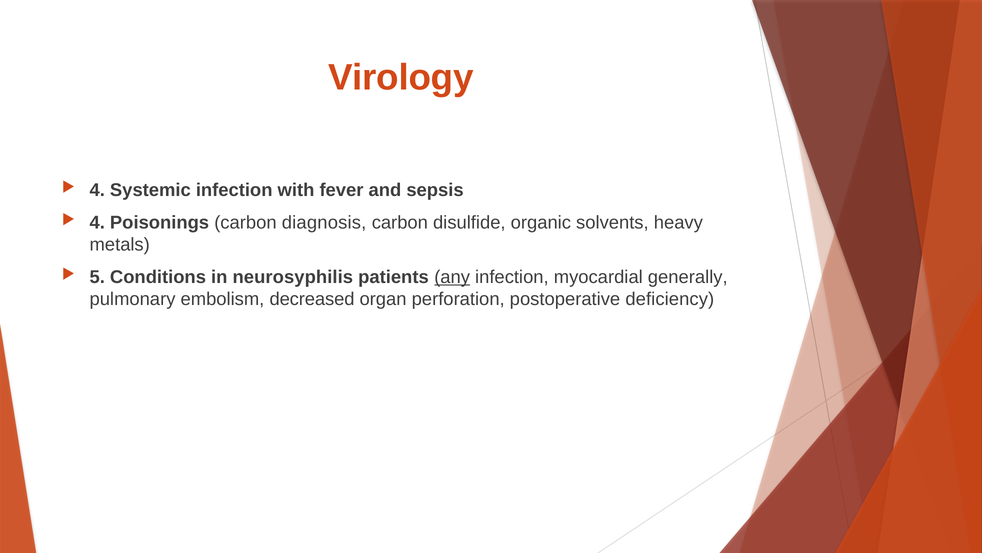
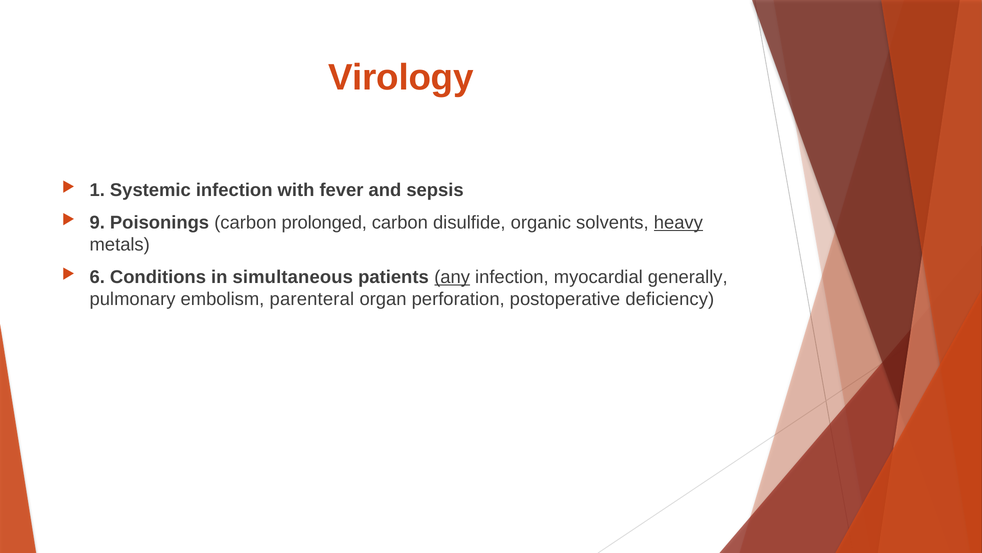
4: 4 -> 1 (97, 190)
4: 4 -> 9 (97, 222)
diagnosis: diagnosis -> prolonged (324, 222)
heavy underline: none -> present (678, 222)
5: 5 -> 6 (97, 277)
neurosyphilis: neurosyphilis -> simultaneous (293, 277)
decreased: decreased -> parenteral (312, 299)
